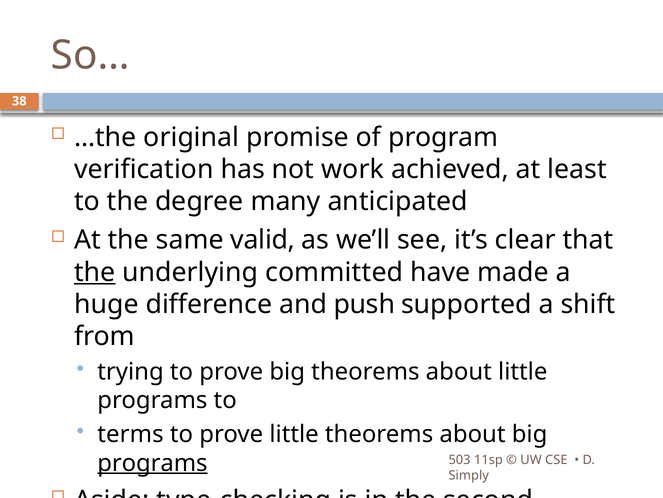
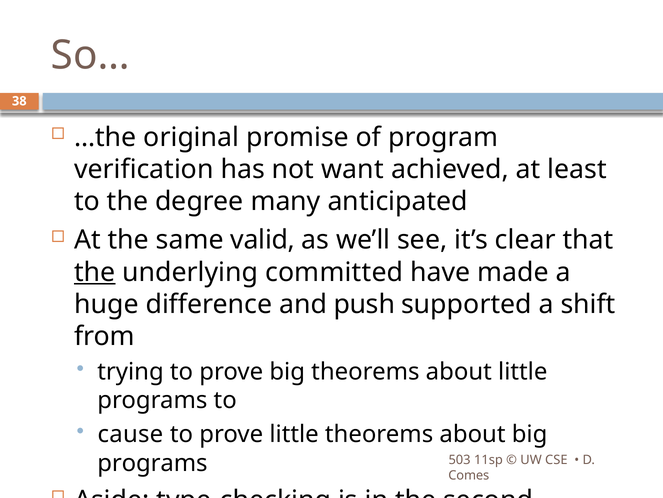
work: work -> want (352, 169)
terms: terms -> cause (130, 434)
programs underline: present -> none (152, 462)
Simply: Simply -> Comes (469, 475)
